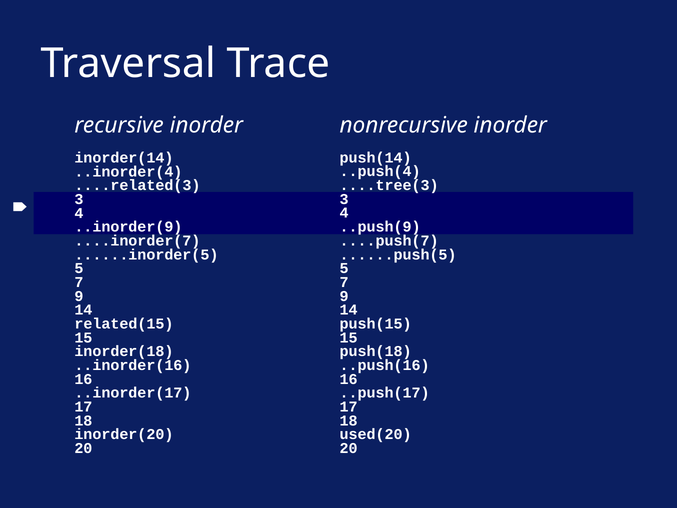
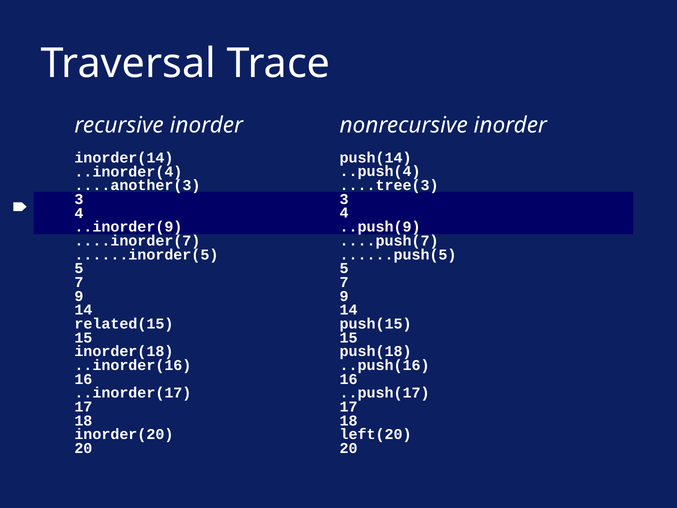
....related(3: ....related(3 -> ....another(3 (137, 185)
used(20: used(20 -> left(20 (376, 434)
